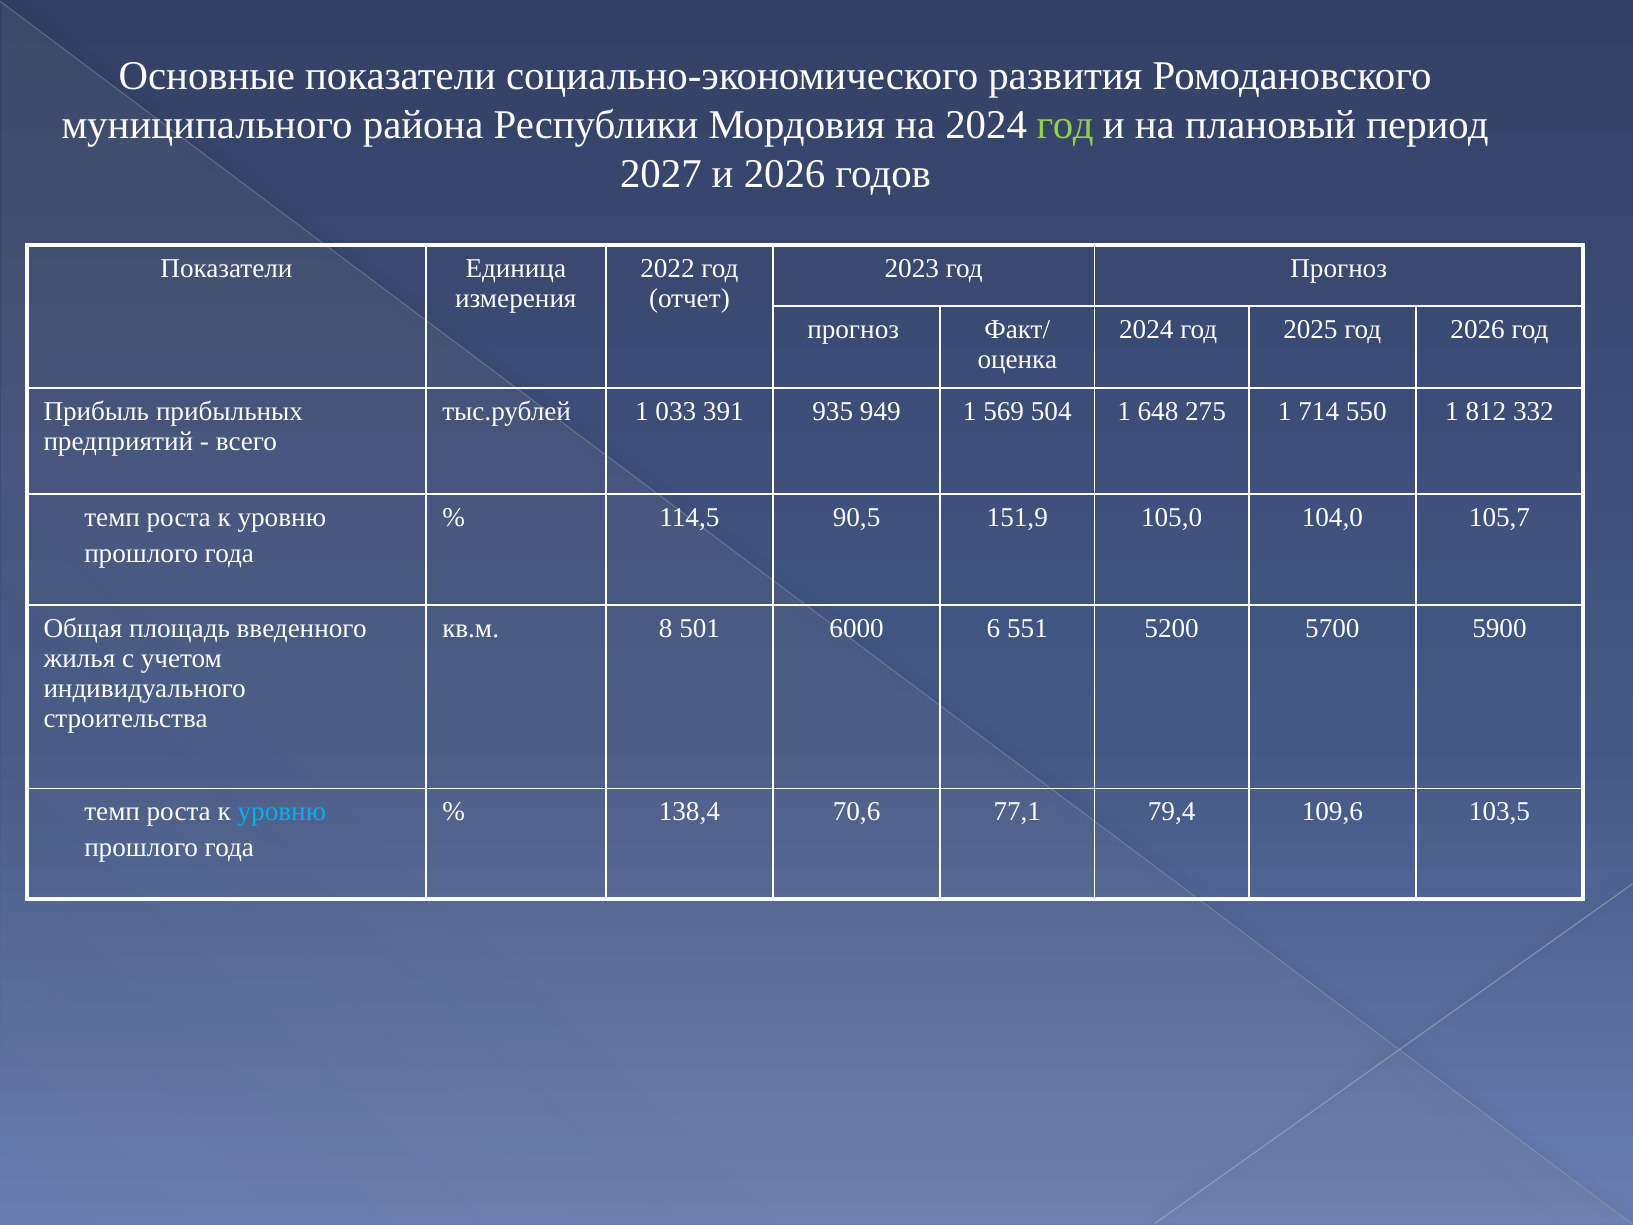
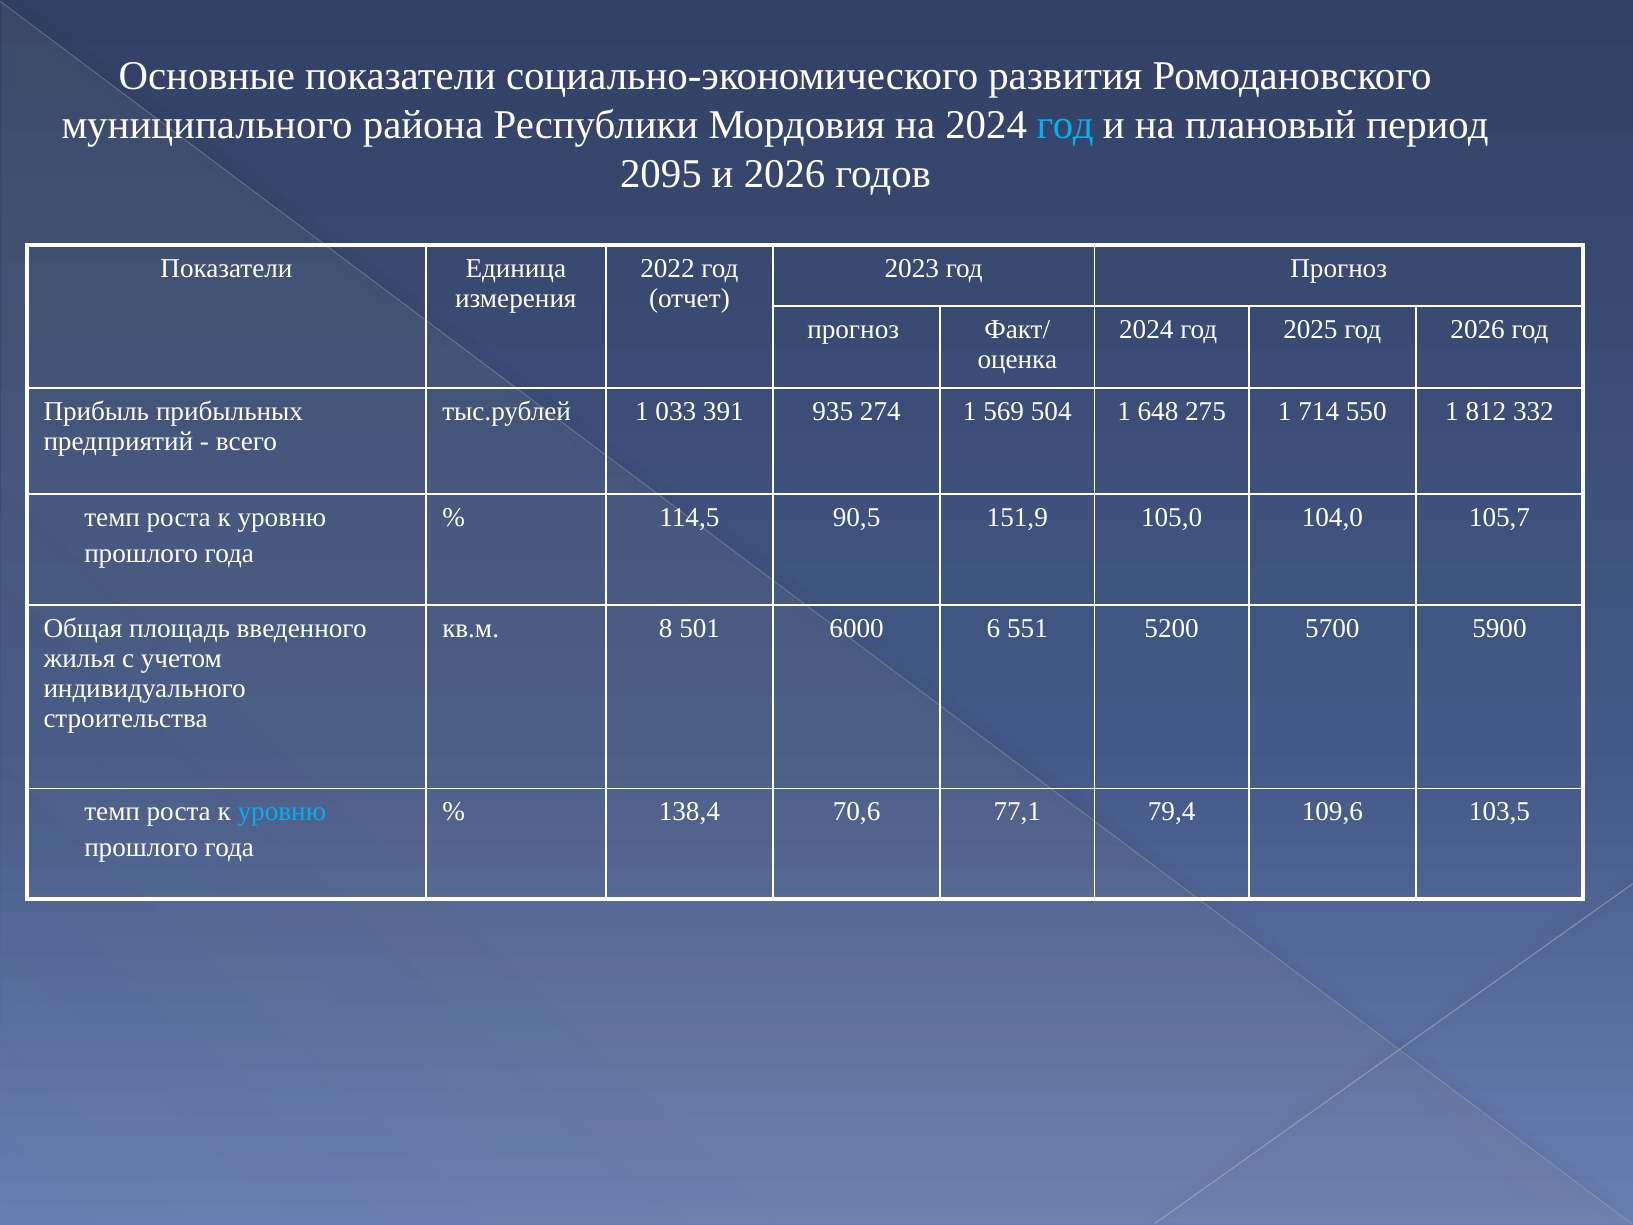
год colour: light green -> light blue (1065, 125)
2027: 2027 -> 2095 (661, 174)
949: 949 -> 274 (880, 411)
